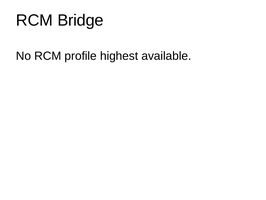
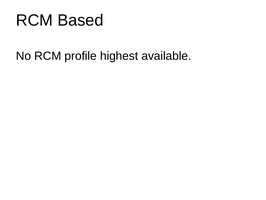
Bridge: Bridge -> Based (80, 20)
